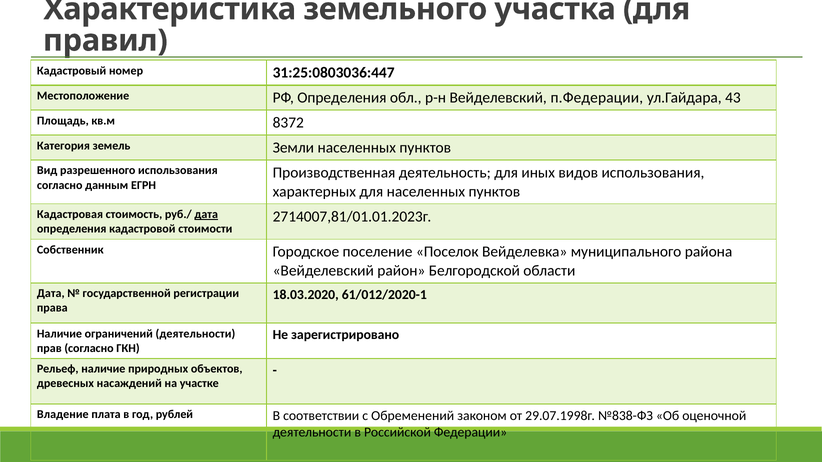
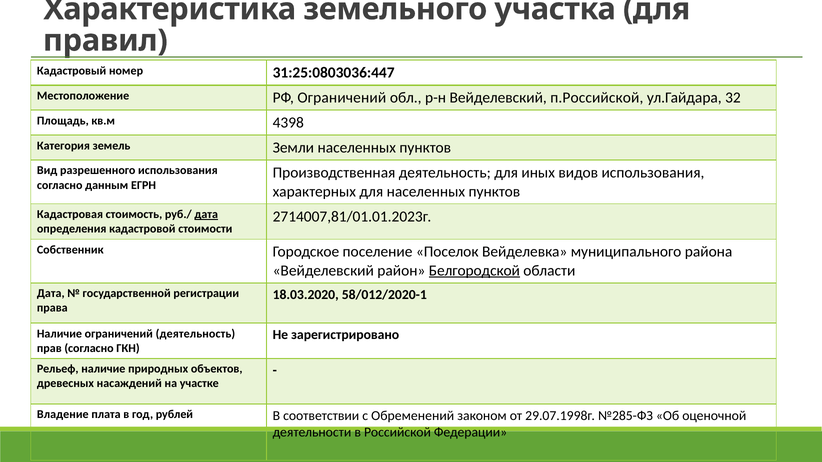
РФ Определения: Определения -> Ограничений (342, 98)
п.Федерации: п.Федерации -> п.Российской (597, 98)
43: 43 -> 32 (733, 98)
8372: 8372 -> 4398 (288, 123)
Белгородской underline: none -> present (474, 271)
61/012/2020-1: 61/012/2020-1 -> 58/012/2020-1 (384, 295)
ограничений деятельности: деятельности -> деятельность (195, 334)
№838-ФЗ: №838-ФЗ -> №285-ФЗ (625, 416)
